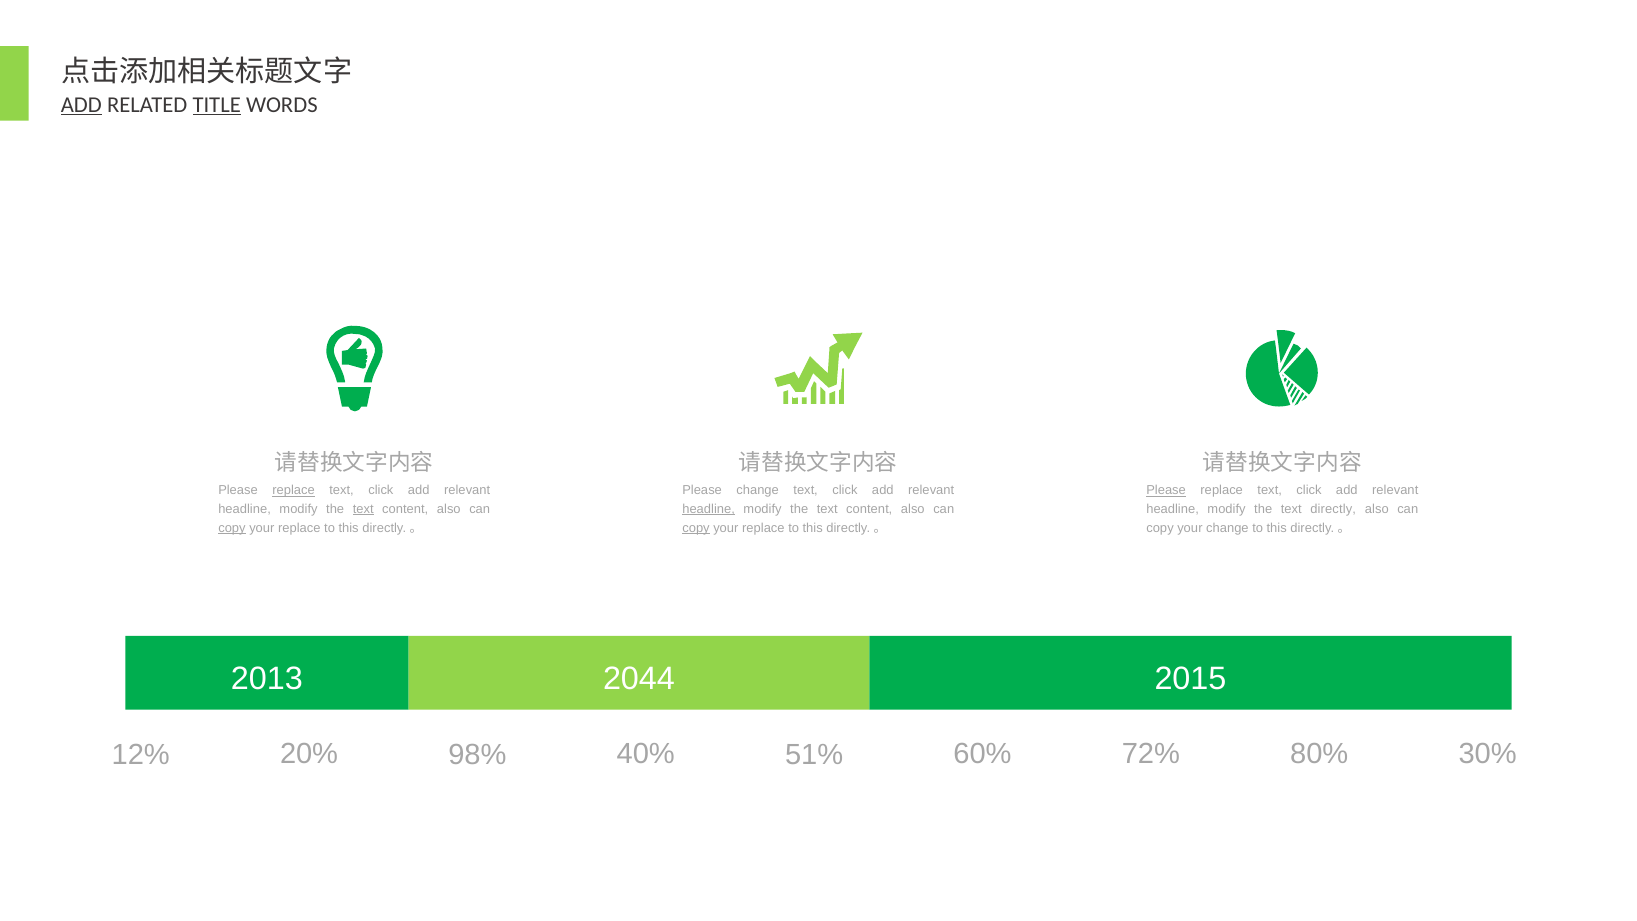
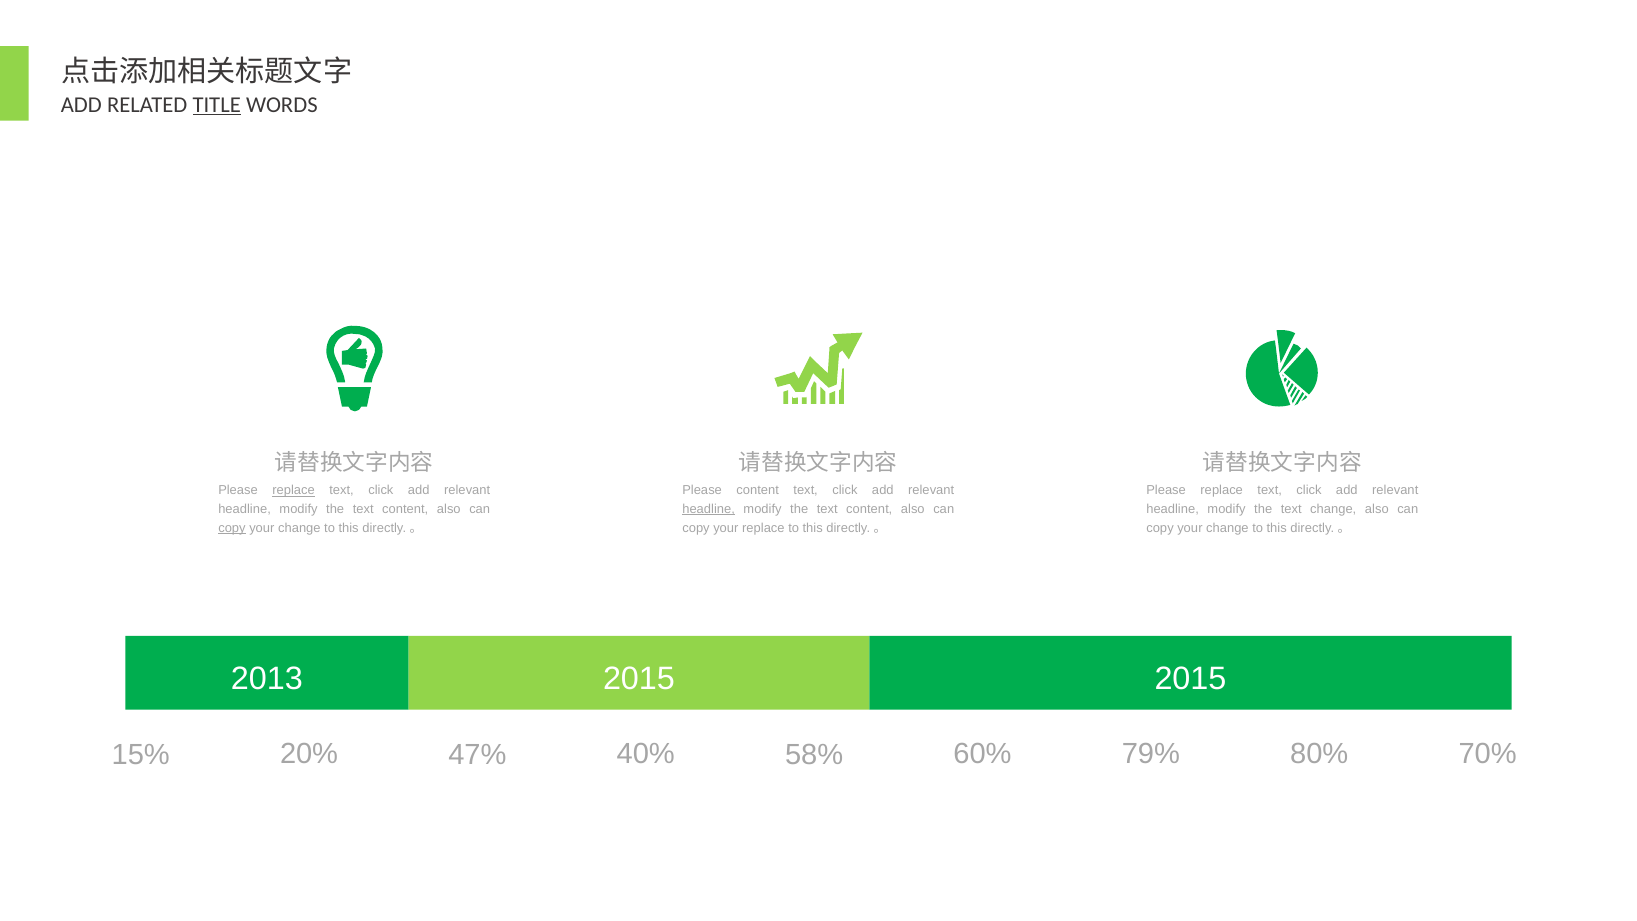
ADD underline: present -> none (81, 105)
Please change: change -> content (758, 491)
Please underline: present -> none (1166, 491)
text underline: present -> none (363, 509)
text directly: directly -> change (1333, 509)
replace: replace -> change (299, 528)
copy underline: present -> none (696, 528)
2013 2044: 2044 -> 2015 (639, 679)
12%: 12% -> 15% (141, 754)
98%: 98% -> 47% (477, 754)
51%: 51% -> 58% (814, 754)
72%: 72% -> 79% (1151, 754)
30%: 30% -> 70% (1488, 754)
